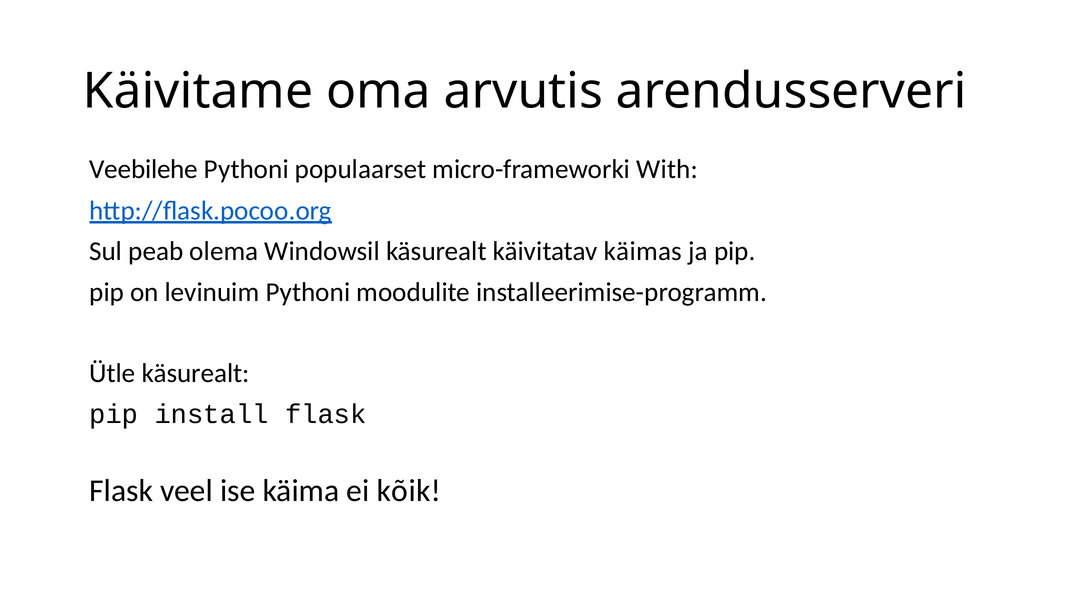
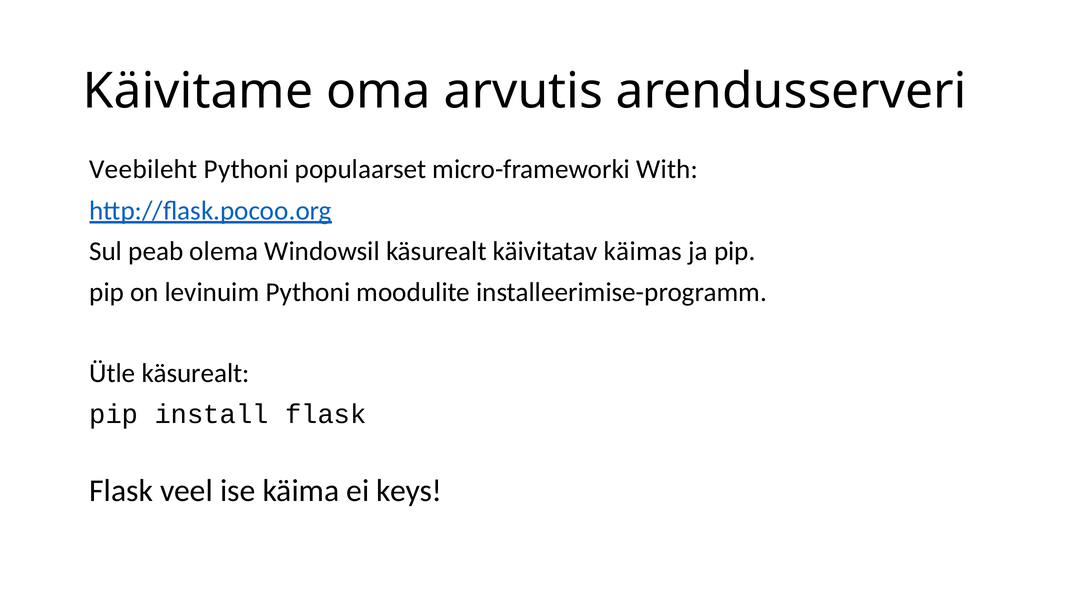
Veebilehe: Veebilehe -> Veebileht (143, 169)
kõik: kõik -> keys (409, 490)
